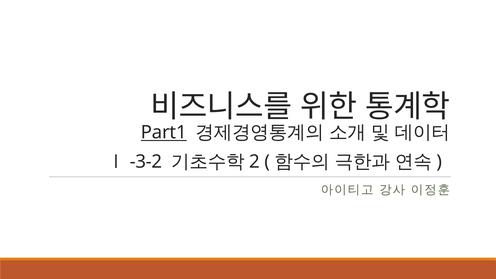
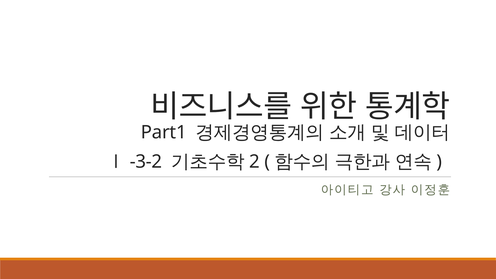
Part1 underline: present -> none (164, 133)
